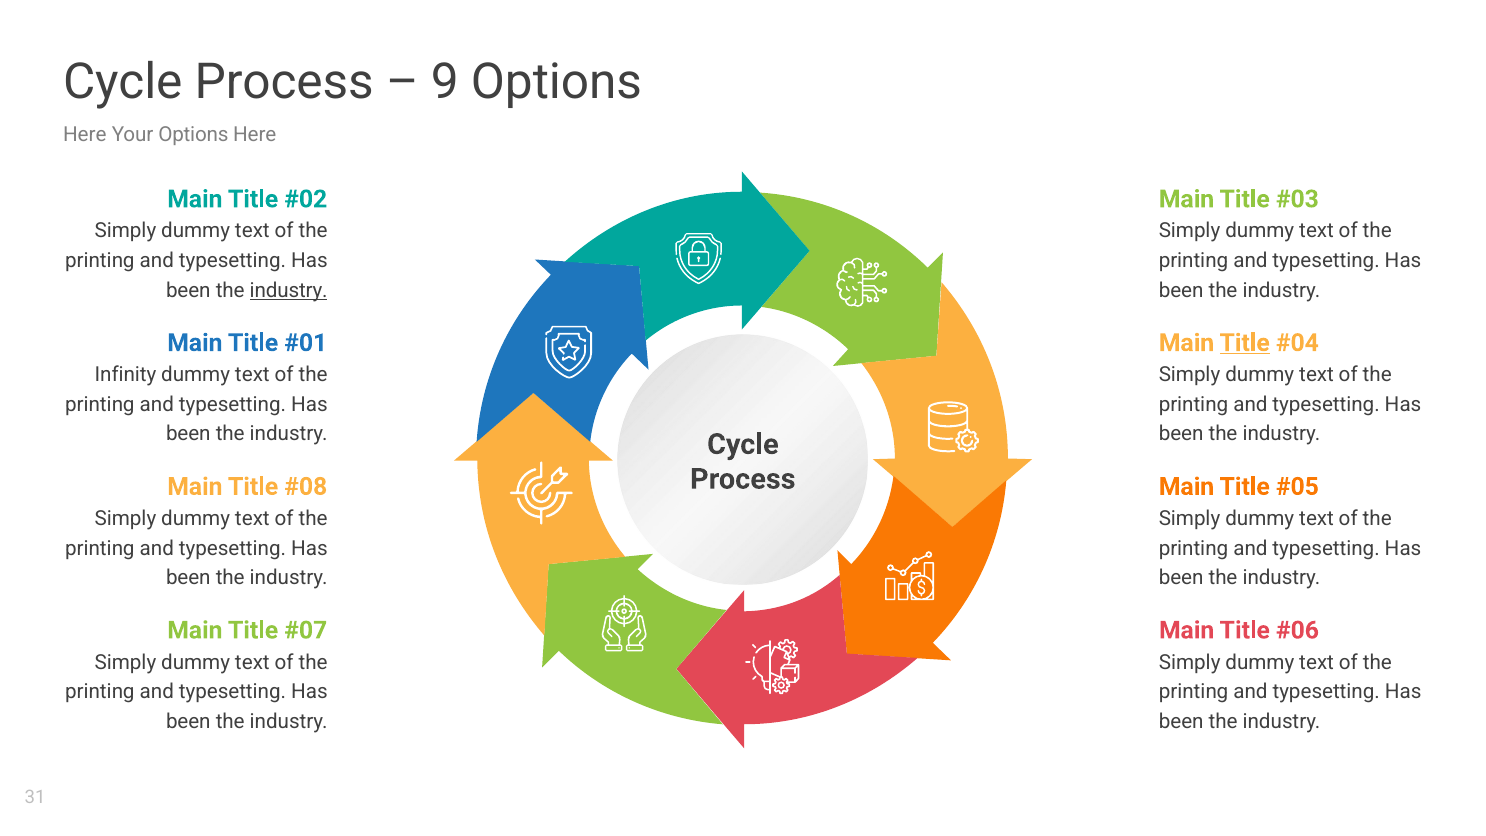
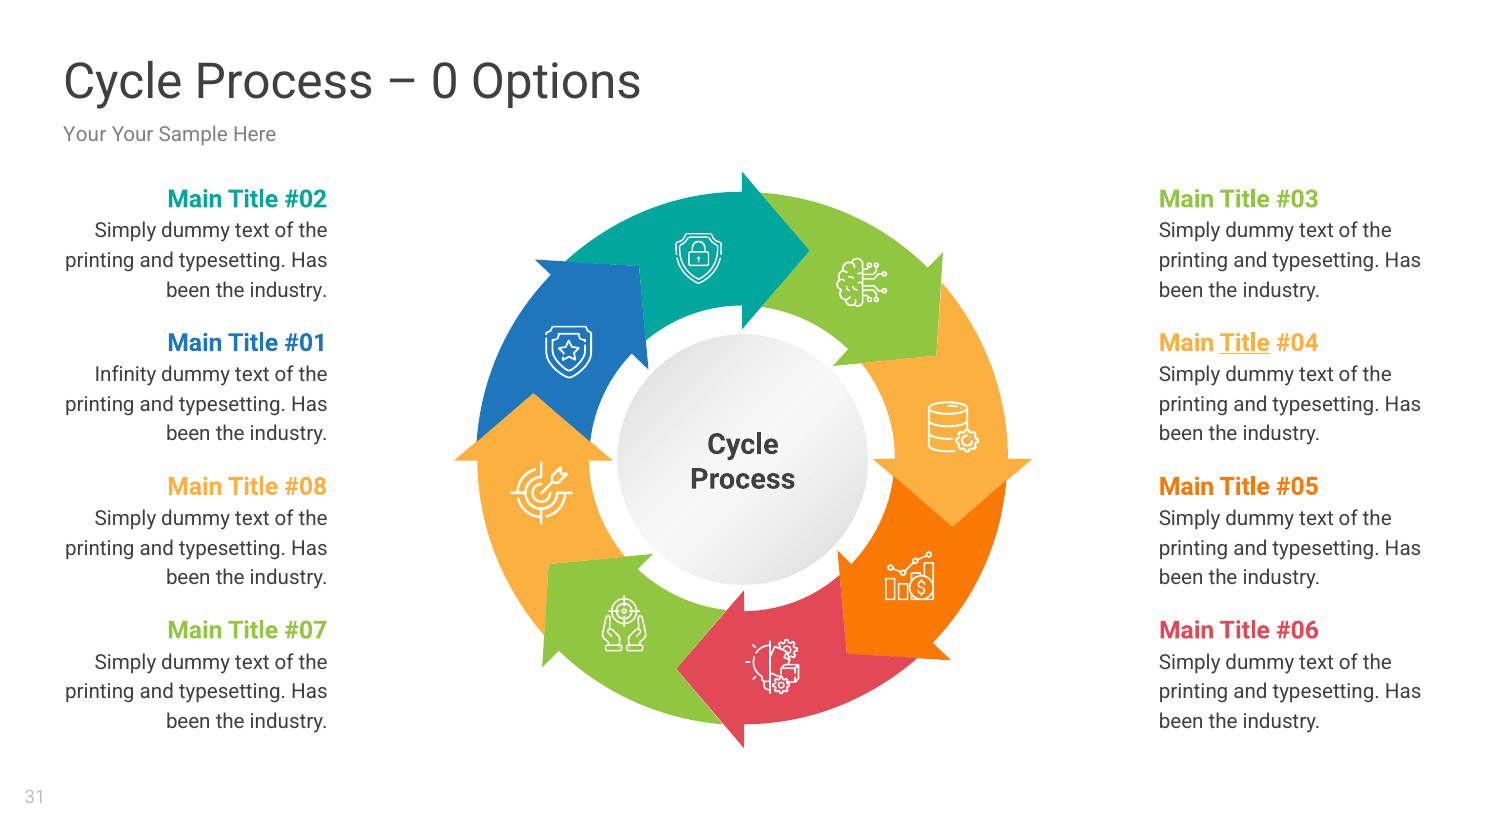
9: 9 -> 0 (445, 83)
Here: Here -> Your (85, 134)
Your Options: Options -> Sample (193, 134)
industry underline: present -> none (289, 290)
